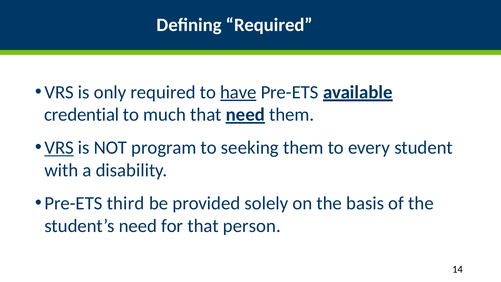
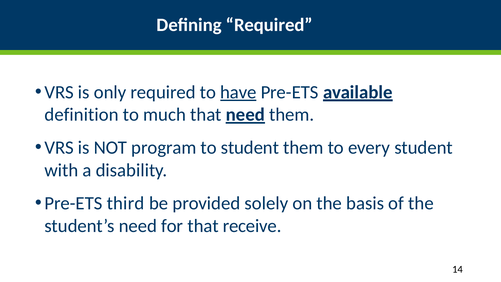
credential: credential -> definition (82, 115)
VRS underline: present -> none (59, 148)
to seeking: seeking -> student (250, 148)
person: person -> receive (252, 226)
